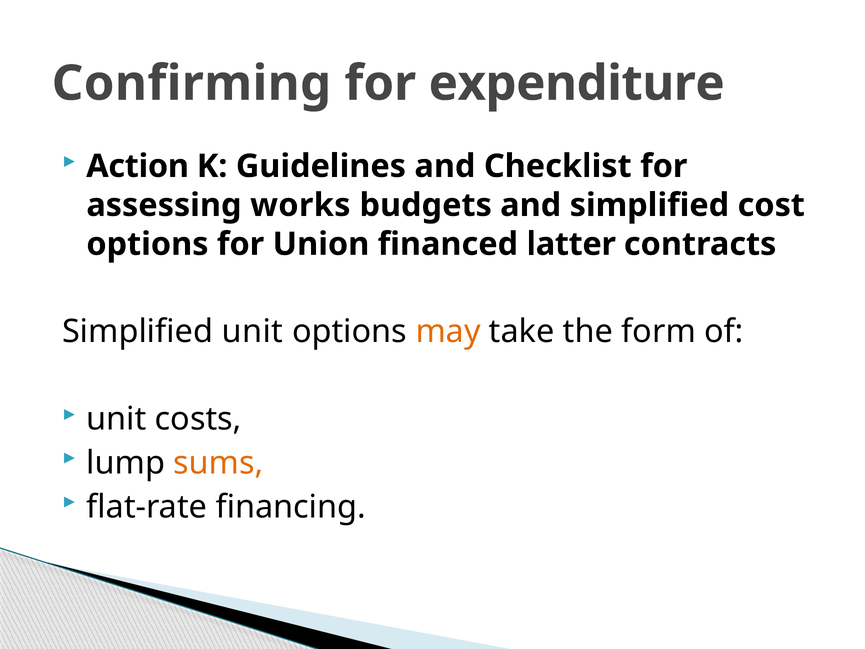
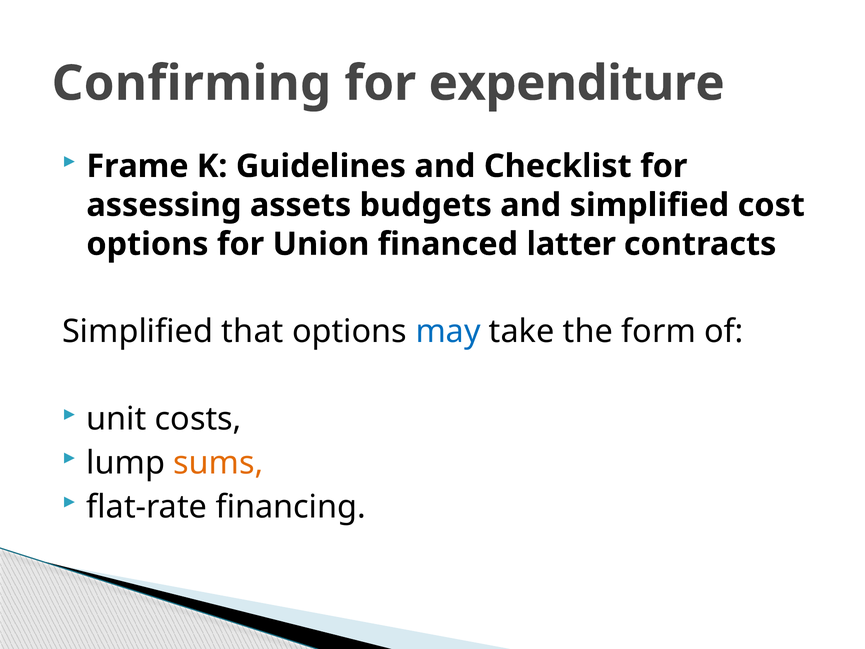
Action: Action -> Frame (137, 166)
works: works -> assets (301, 205)
Simplified unit: unit -> that (253, 332)
may colour: orange -> blue (448, 332)
